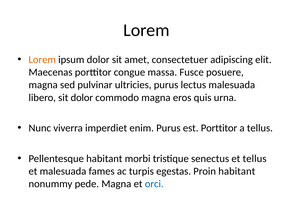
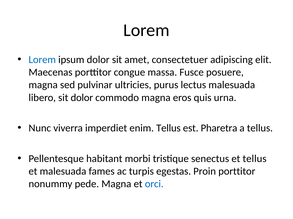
Lorem colour: orange -> blue (42, 60)
enim Purus: Purus -> Tellus (168, 128)
est Porttitor: Porttitor -> Pharetra (219, 128)
Proin habitant: habitant -> porttitor (237, 172)
